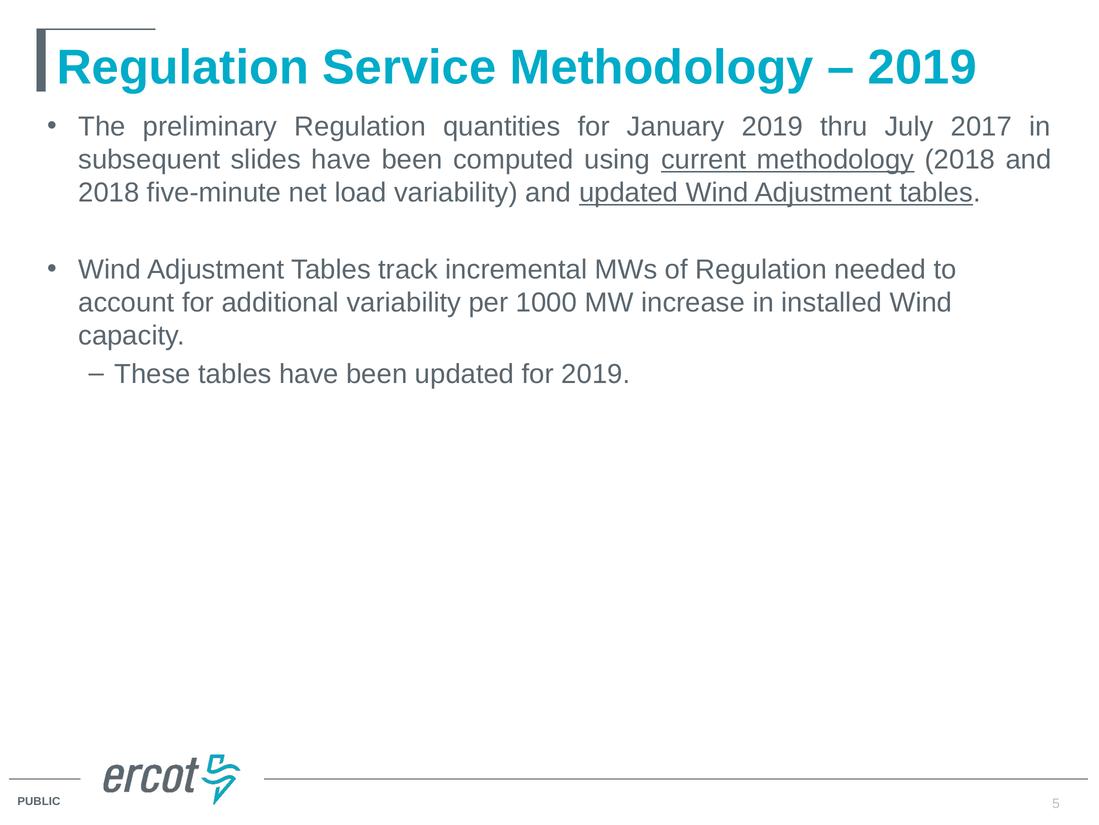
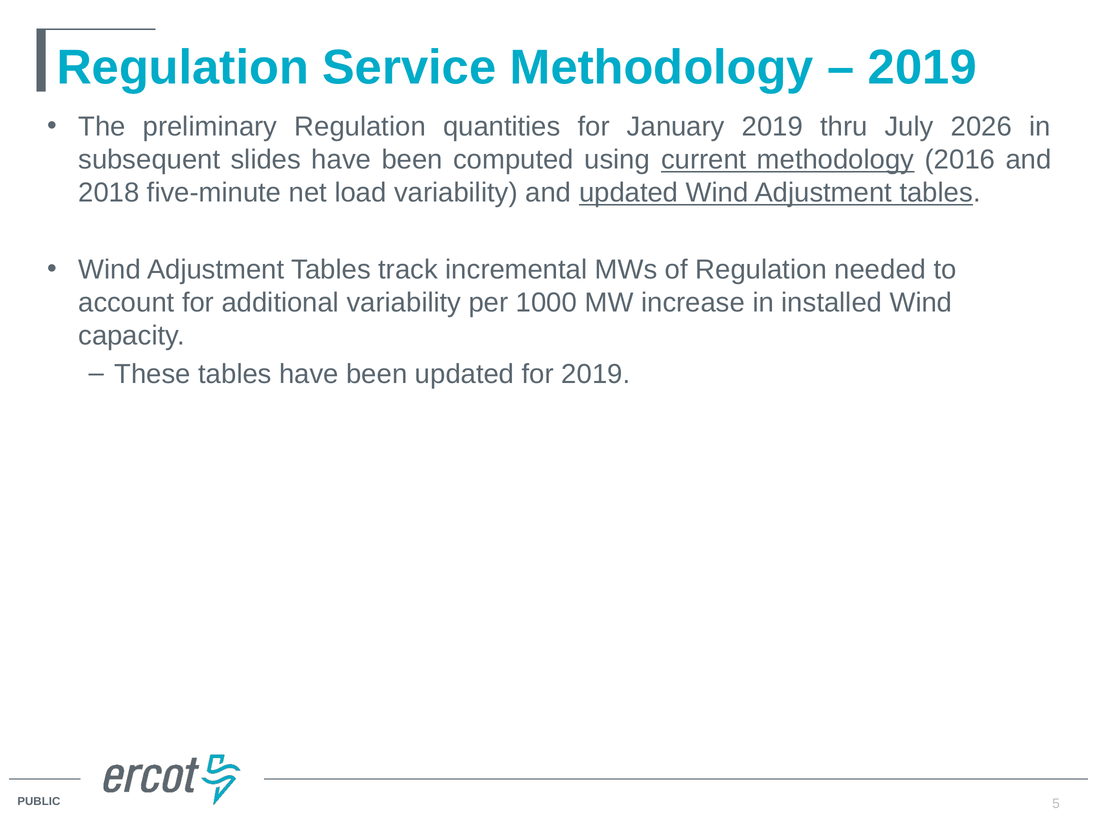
2017: 2017 -> 2026 (981, 127)
methodology 2018: 2018 -> 2016 (960, 160)
